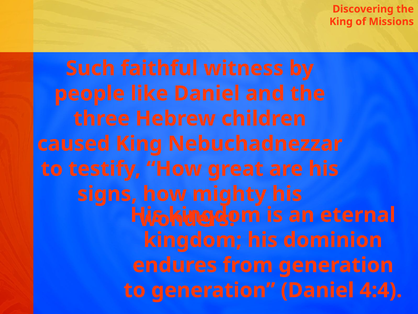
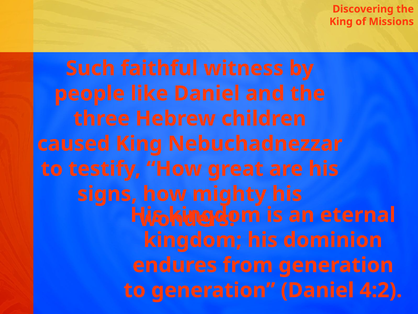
4:4: 4:4 -> 4:2 (381, 290)
